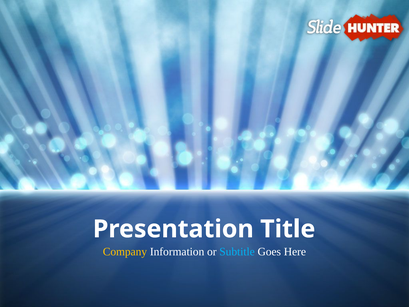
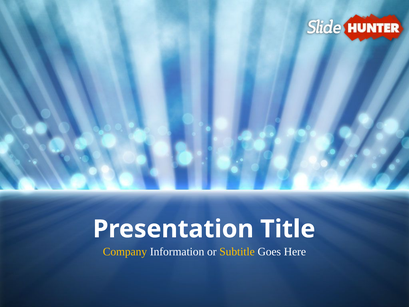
Subtitle colour: light blue -> yellow (237, 252)
